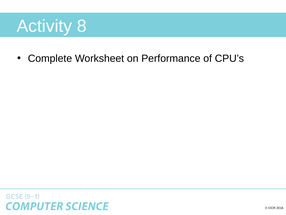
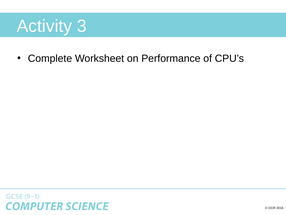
8: 8 -> 3 (82, 26)
